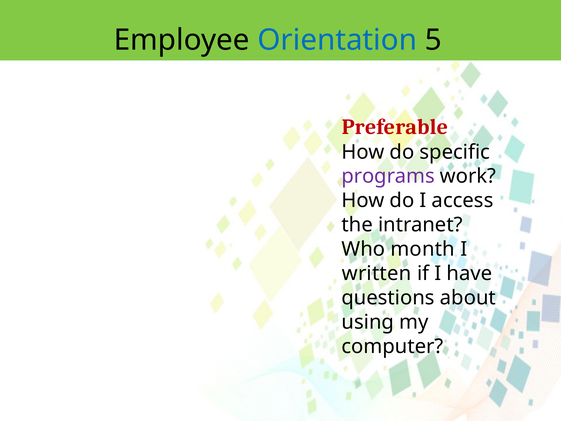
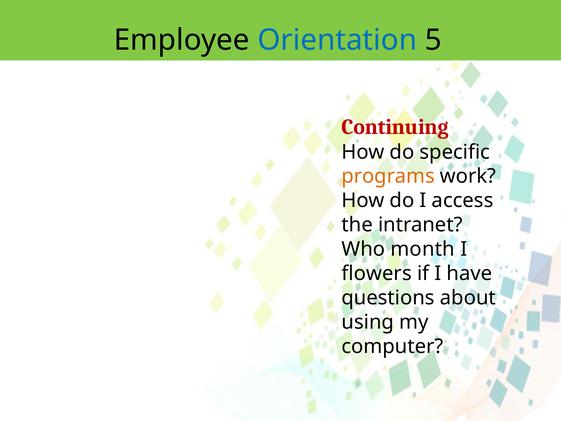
Preferable: Preferable -> Continuing (395, 127)
programs colour: purple -> orange (388, 176)
written: written -> flowers (377, 273)
